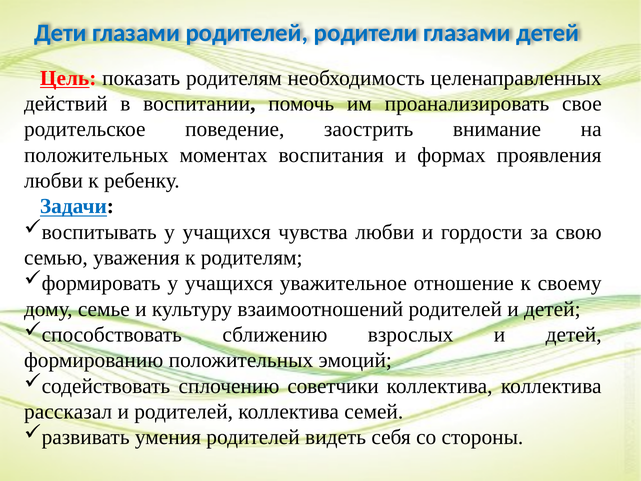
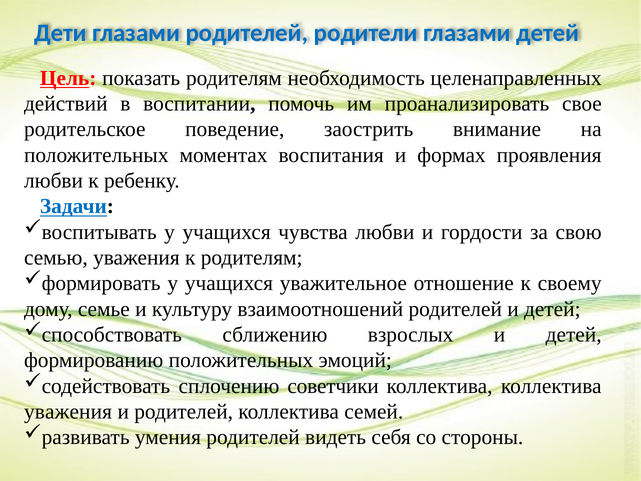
рассказал: рассказал -> уважения (68, 411)
